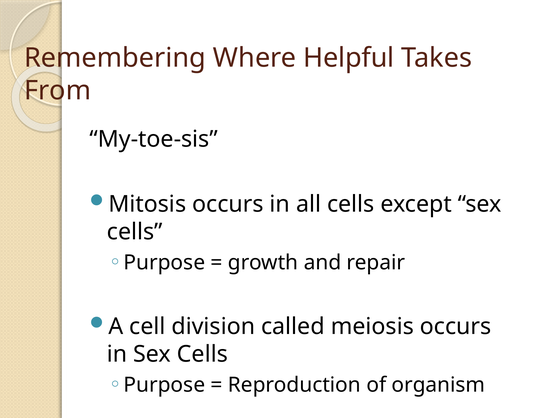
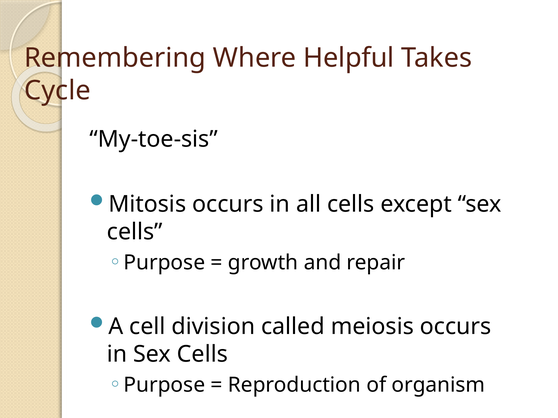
From: From -> Cycle (57, 91)
